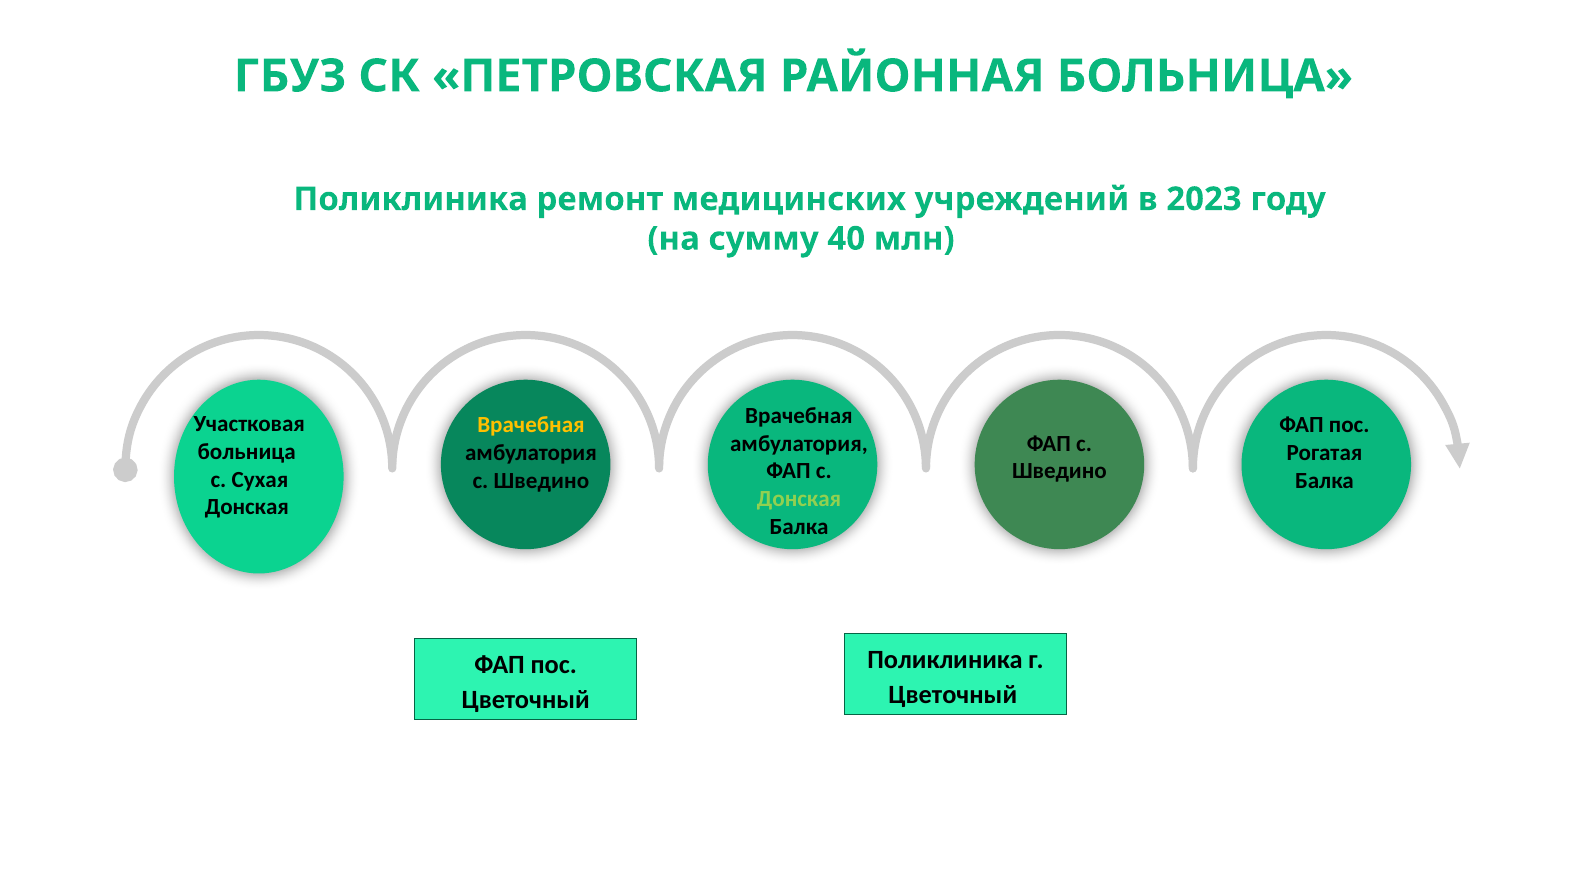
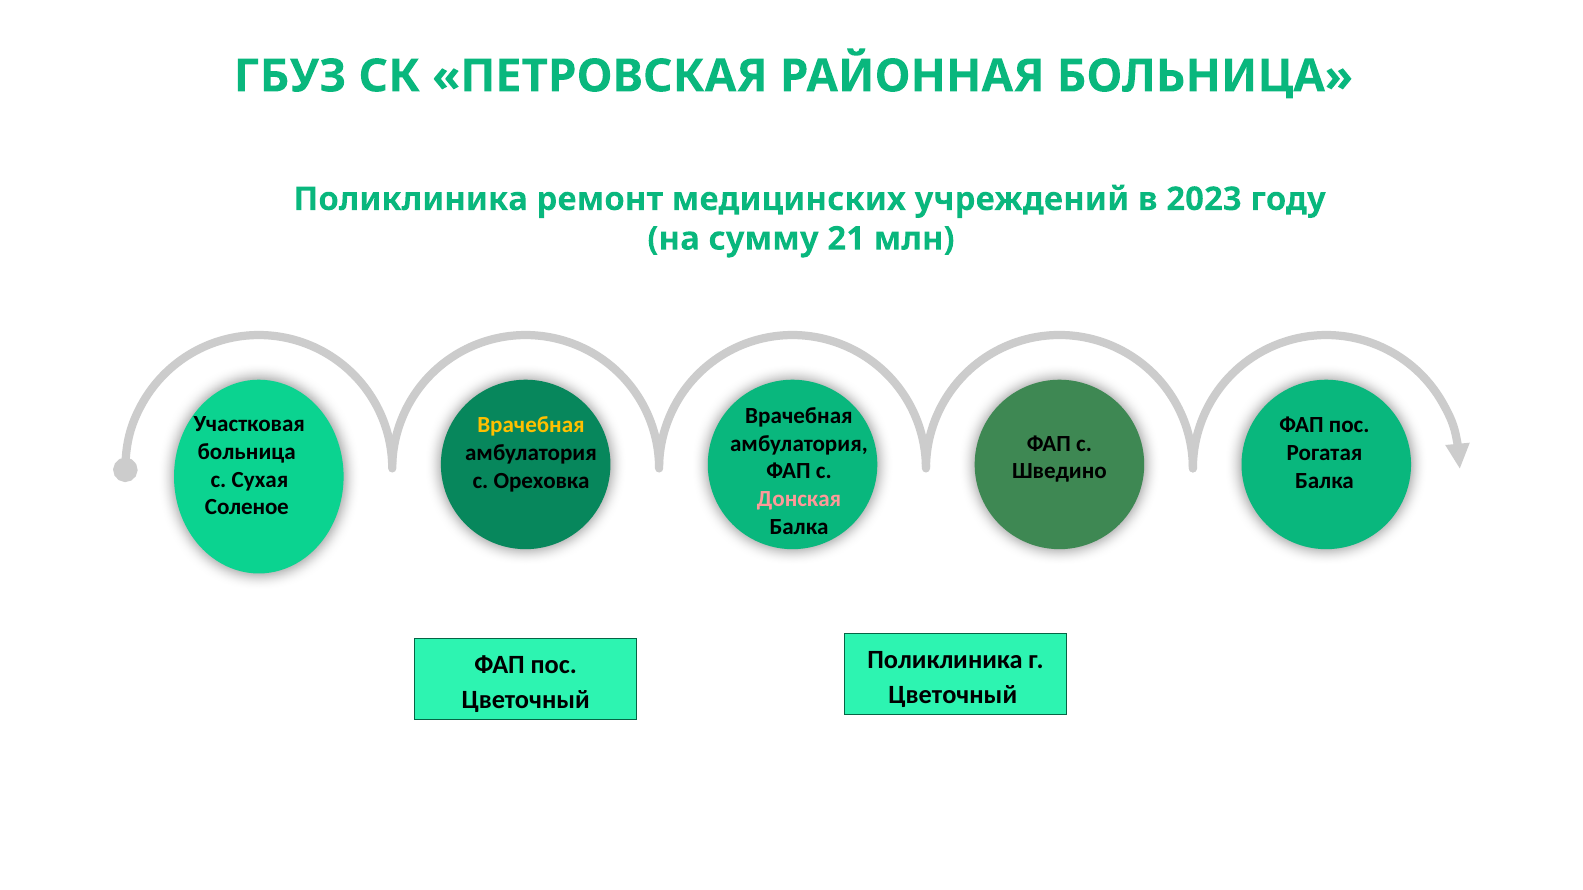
40: 40 -> 21 (846, 239)
Шведино: Шведино -> Ореховка (542, 481)
Донская colour: light green -> pink (799, 499)
Донская: Донская -> Соленое (247, 507)
